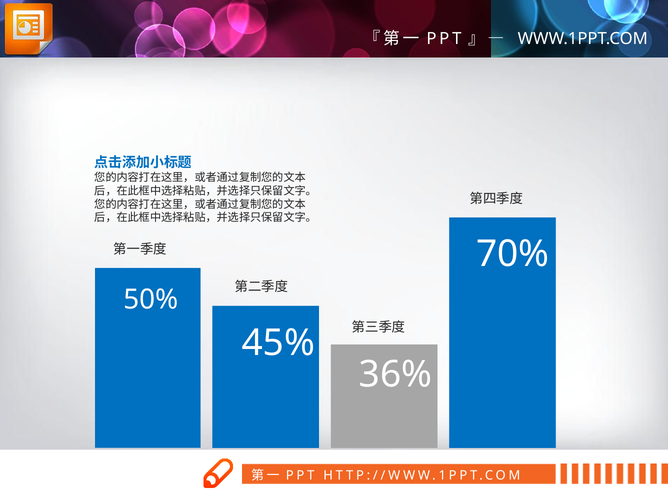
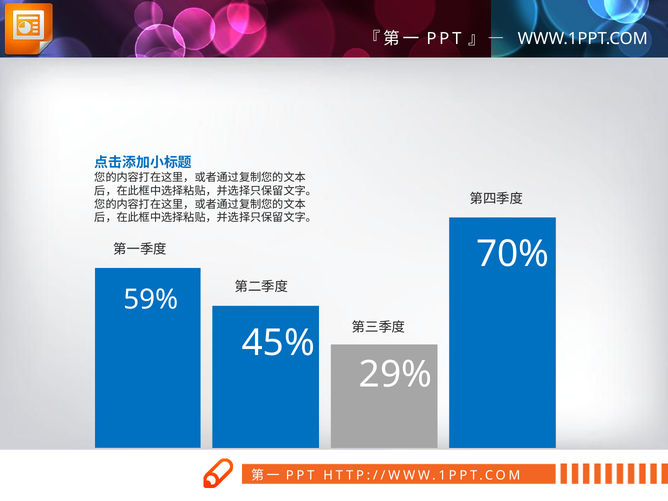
50%: 50% -> 59% (151, 300)
36%: 36% -> 29% (396, 375)
